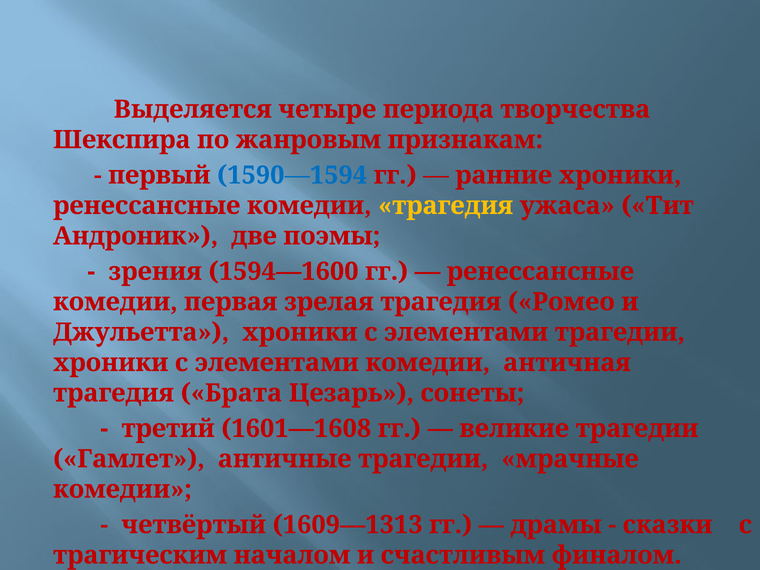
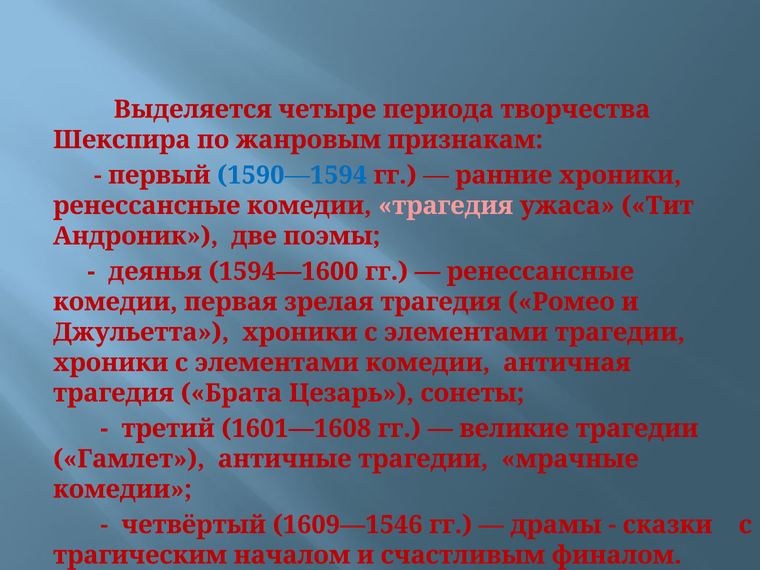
трагедия colour: yellow -> pink (446, 206)
зрения: зрения -> деянья (155, 271)
1609—1313: 1609—1313 -> 1609—1546 (348, 525)
